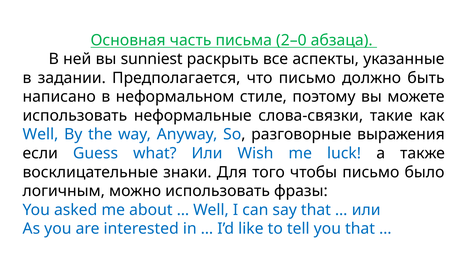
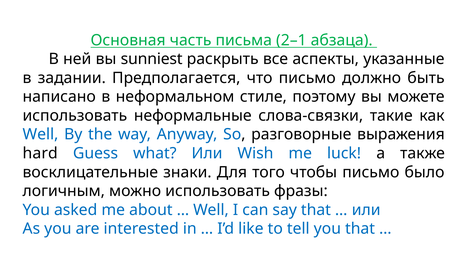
2–0: 2–0 -> 2–1 (291, 40)
если: если -> hard (40, 154)
